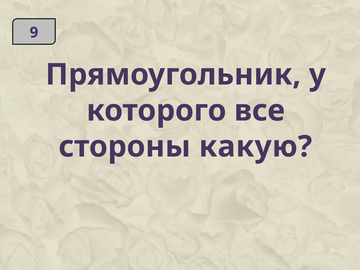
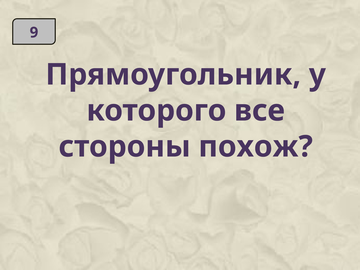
какую: какую -> похож (256, 147)
